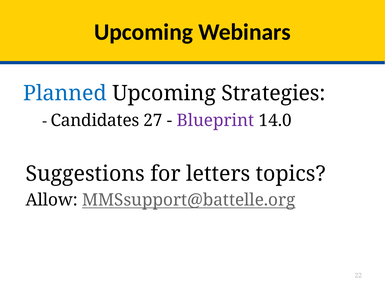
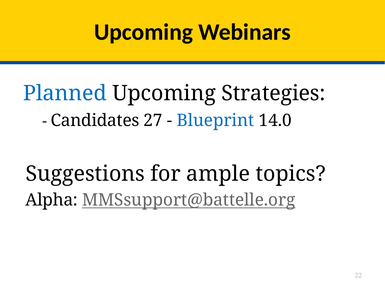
Blueprint colour: purple -> blue (215, 120)
letters: letters -> ample (218, 174)
Allow: Allow -> Alpha (52, 200)
